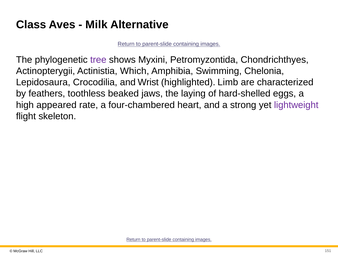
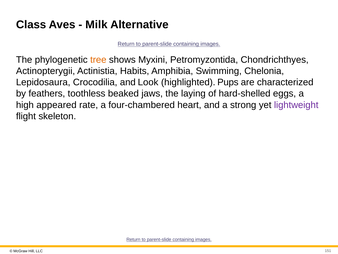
tree colour: purple -> orange (98, 60)
Which: Which -> Habits (135, 71)
Wrist: Wrist -> Look (148, 82)
Limb: Limb -> Pups (228, 82)
